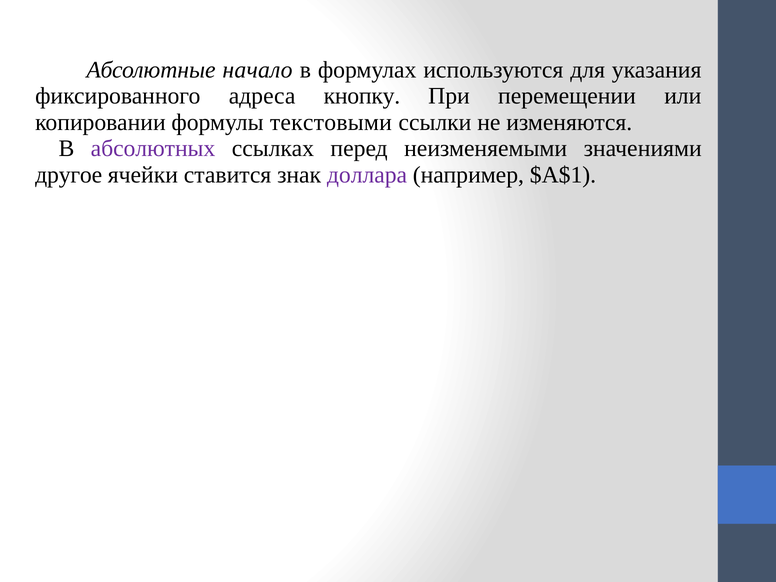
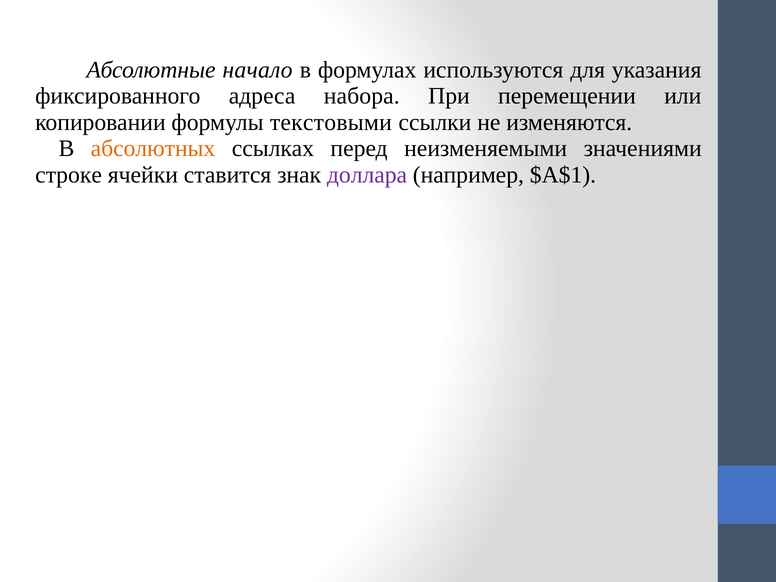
кнопку: кнопку -> набора (362, 96)
абсолютных colour: purple -> orange (153, 149)
другое: другое -> строке (69, 175)
